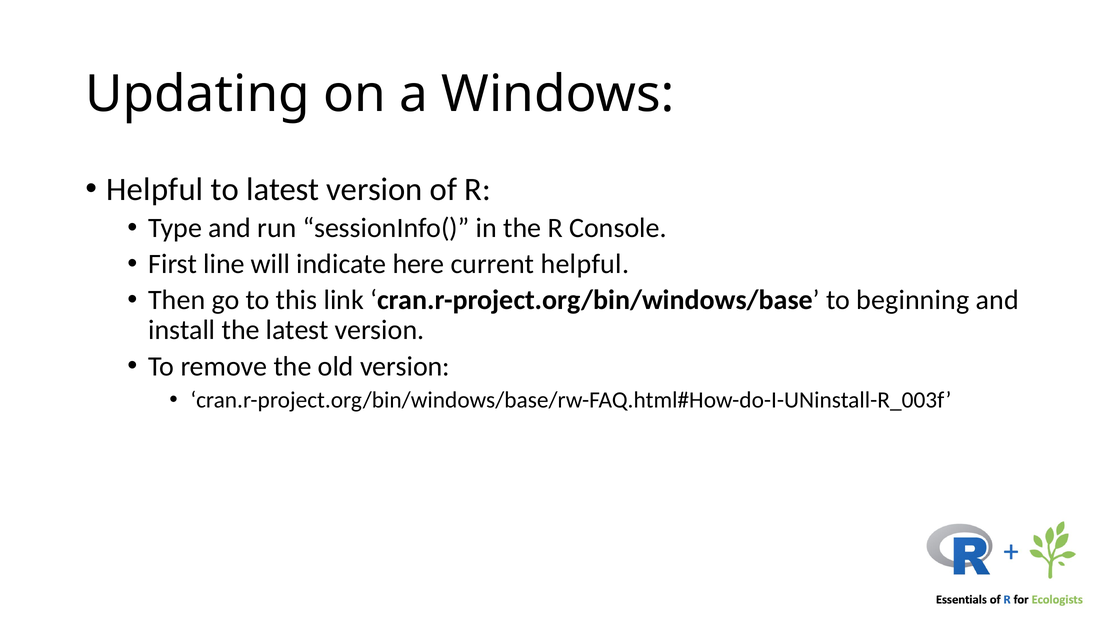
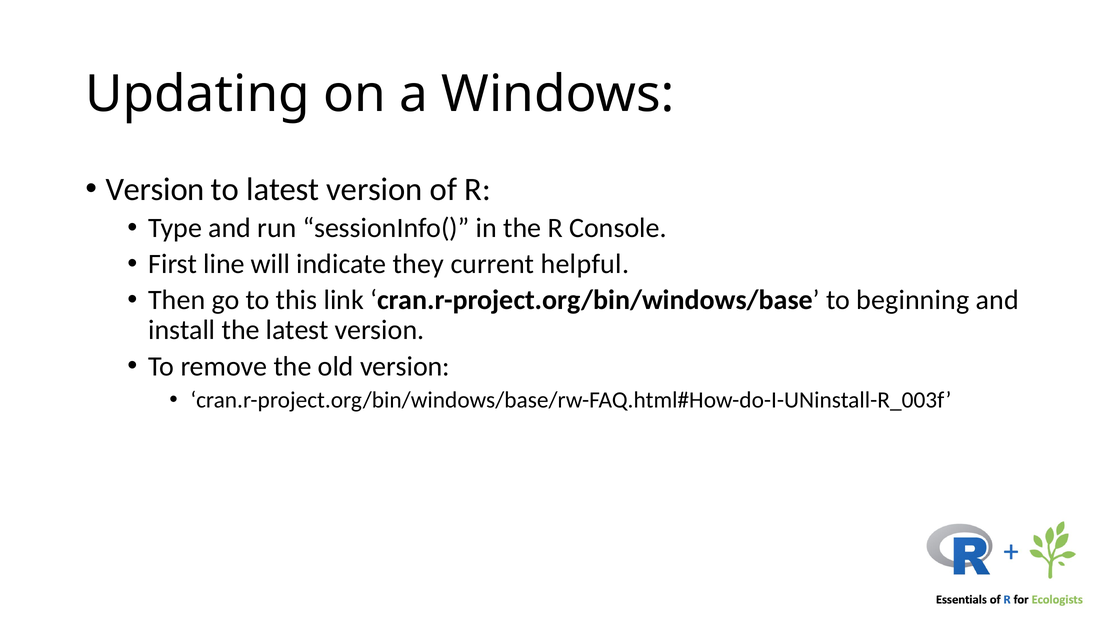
Helpful: Helpful -> Version (155, 189)
here: here -> they (418, 264)
